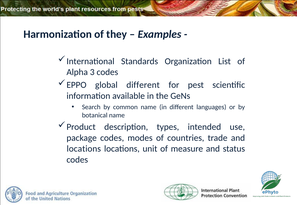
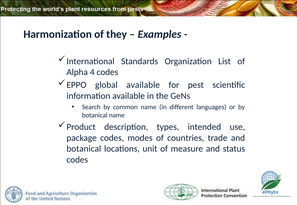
3: 3 -> 4 (92, 72)
global different: different -> available (143, 85)
locations: locations -> botanical (84, 149)
